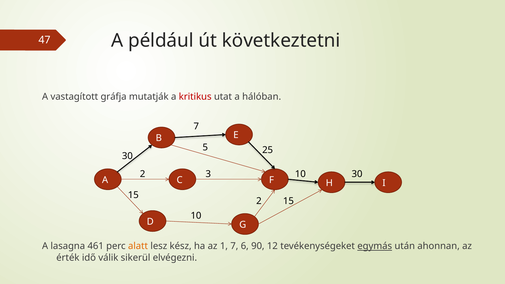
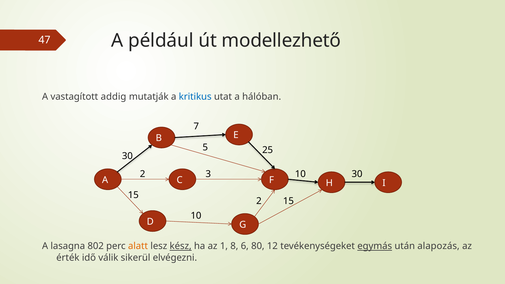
következtetni: következtetni -> modellezhető (281, 40)
gráfja: gráfja -> addig (114, 97)
kritikus colour: red -> blue (195, 97)
461: 461 -> 802 (96, 246)
kész underline: none -> present (181, 246)
1 7: 7 -> 8 (234, 246)
90: 90 -> 80 (258, 246)
ahonnan: ahonnan -> alapozás (438, 246)
